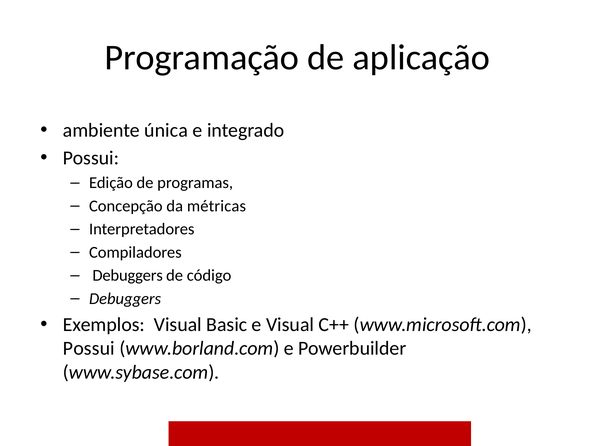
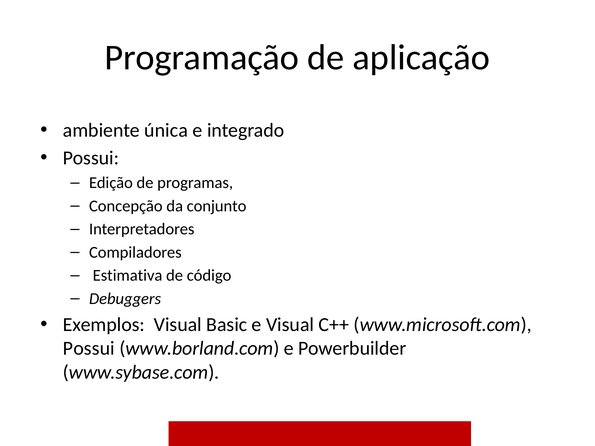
métricas: métricas -> conjunto (217, 206)
Debuggers: Debuggers -> Estimativa (128, 276)
